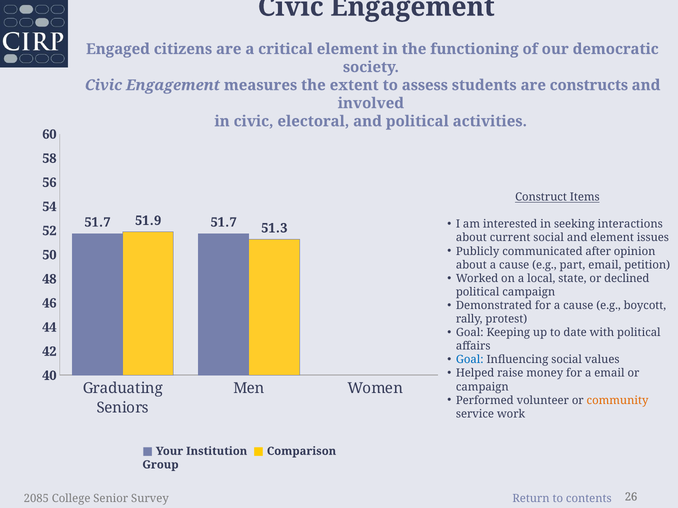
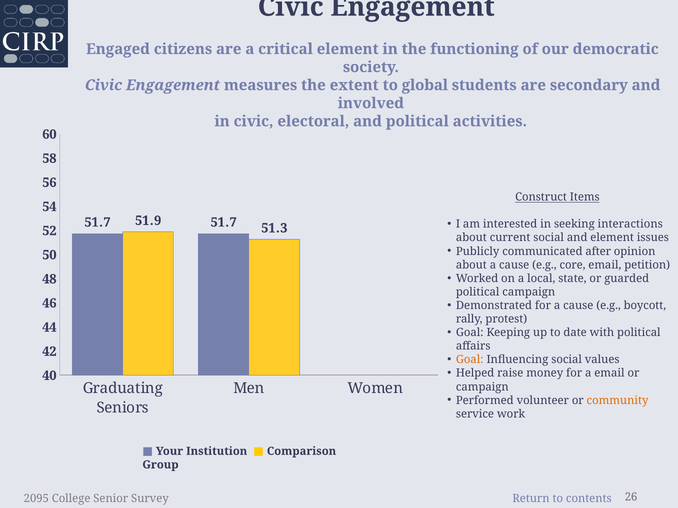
assess: assess -> global (425, 85)
constructs: constructs -> secondary (589, 85)
part: part -> core (572, 265)
declined: declined -> guarded (627, 279)
Goal colour: blue -> orange (470, 360)
2085: 2085 -> 2095 (36, 499)
